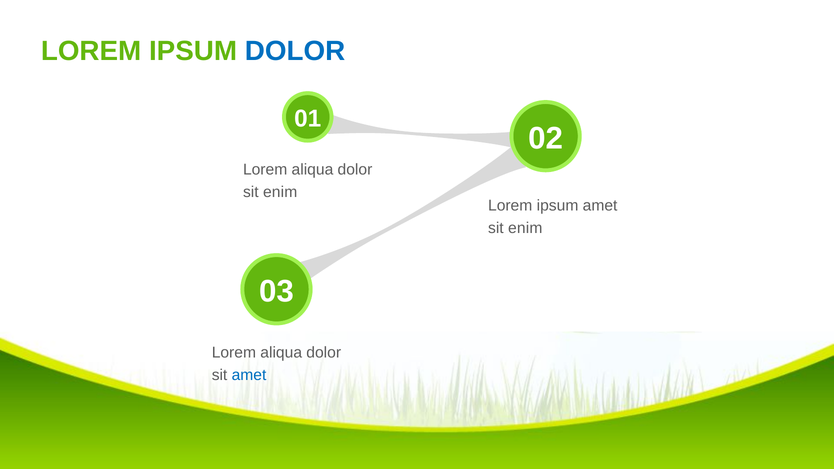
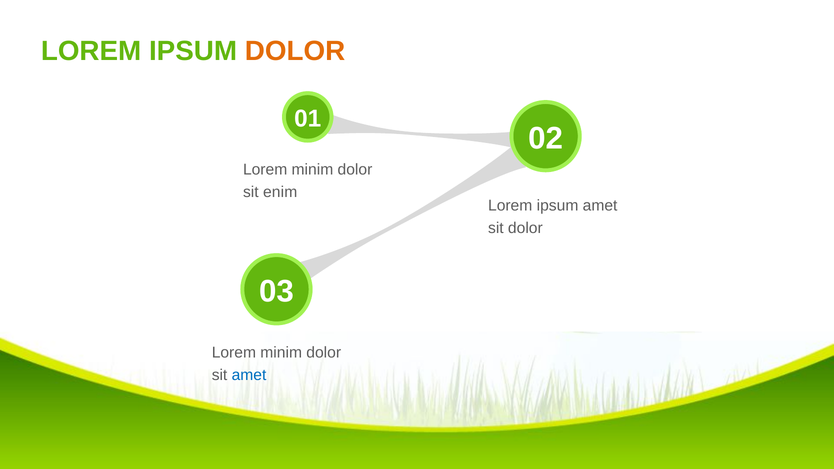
DOLOR colour: blue -> orange (295, 51)
aliqua: aliqua -> minim (312, 170)
enim: enim -> dolor (525, 228)
aliqua: aliqua -> minim (281, 352)
